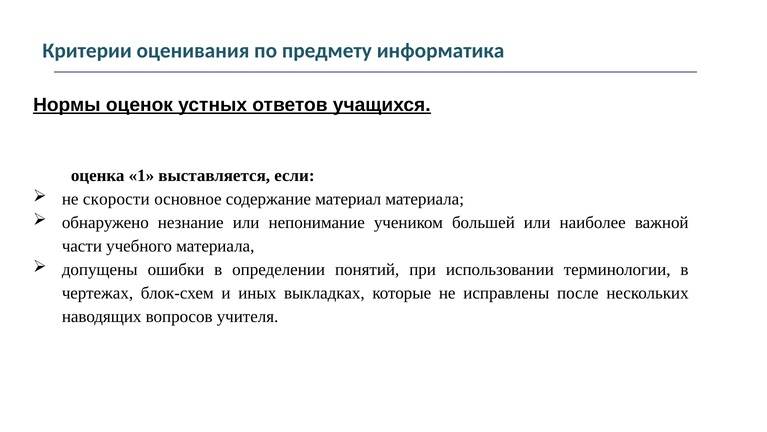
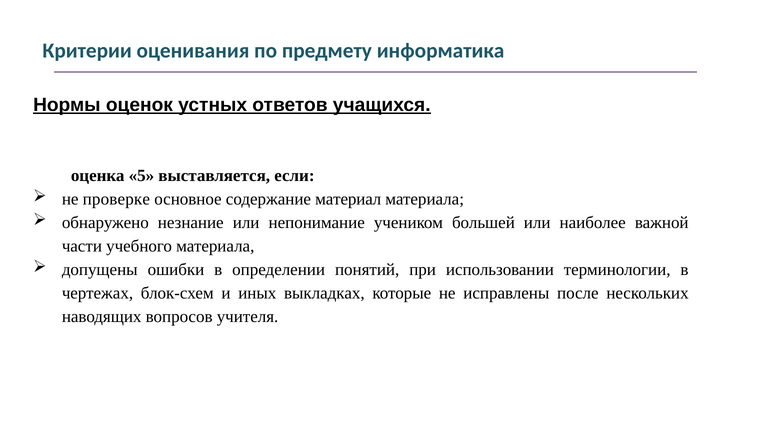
1: 1 -> 5 (141, 175)
скорости: скорости -> проверке (116, 199)
